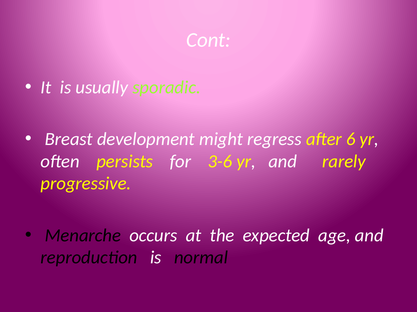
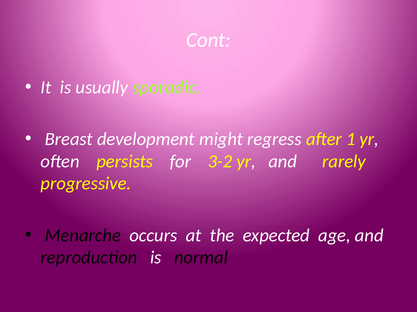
6: 6 -> 1 (351, 139)
3-6: 3-6 -> 3-2 (220, 162)
